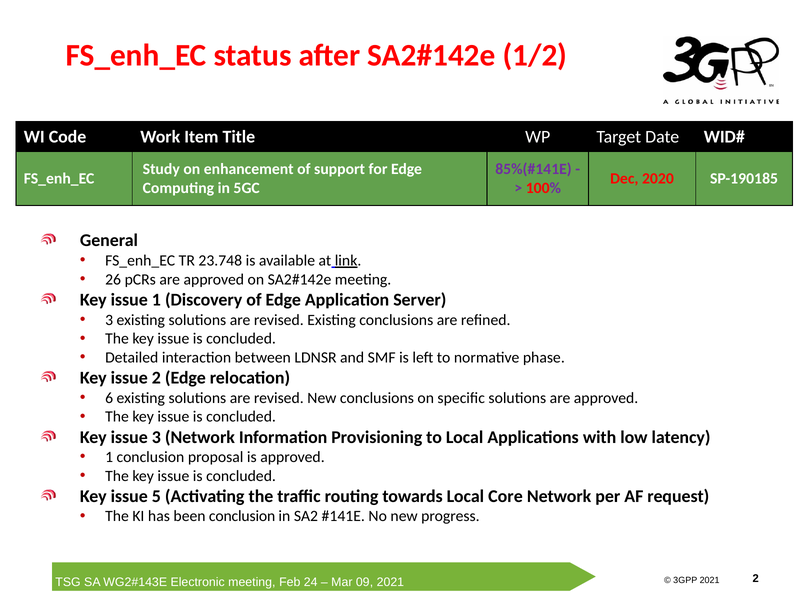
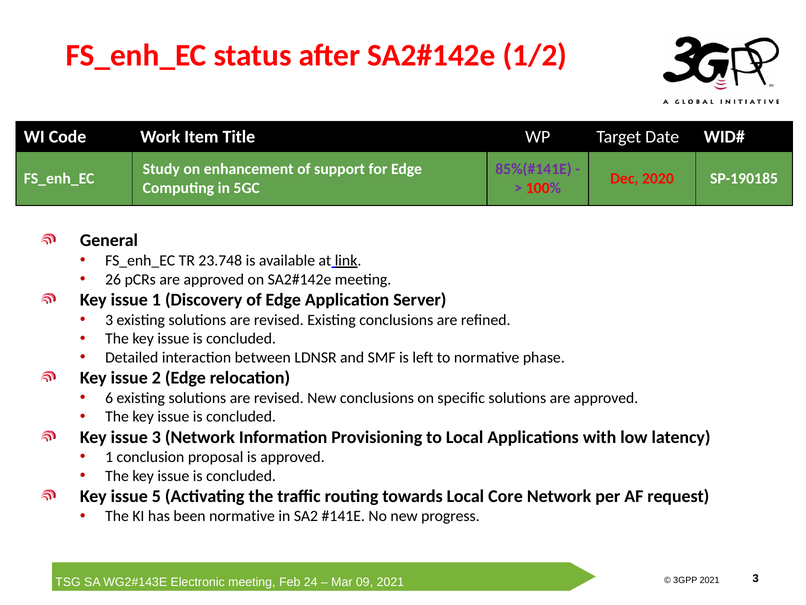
been conclusion: conclusion -> normative (242, 516)
2: 2 -> 3 (756, 578)
